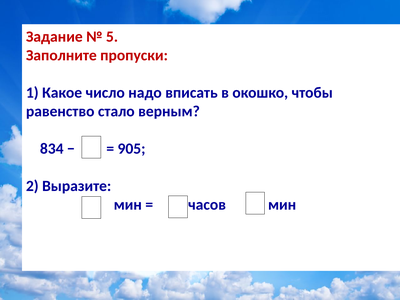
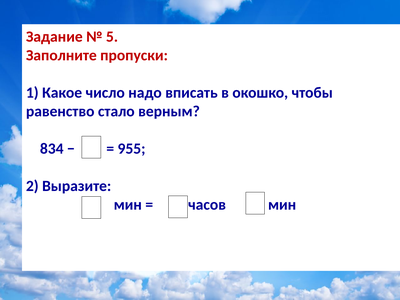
905: 905 -> 955 (132, 149)
